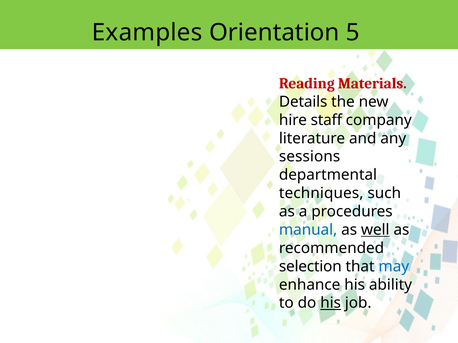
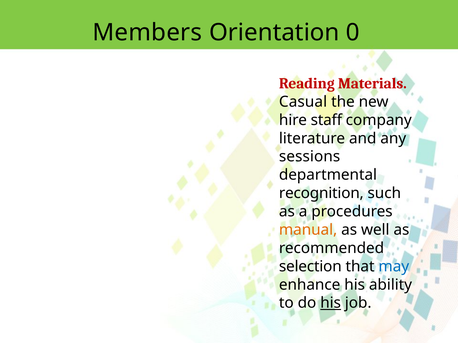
Examples: Examples -> Members (147, 33)
5: 5 -> 0 (353, 33)
Details: Details -> Casual (303, 102)
techniques: techniques -> recognition (321, 193)
manual colour: blue -> orange (308, 230)
well underline: present -> none (375, 230)
